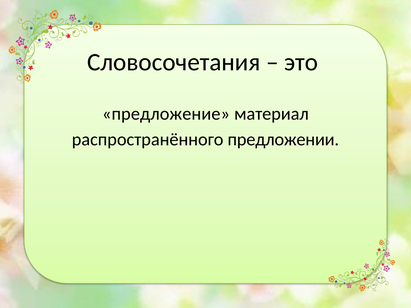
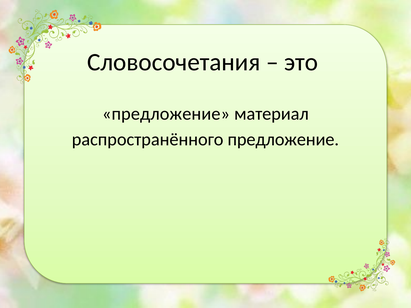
распространённого предложении: предложении -> предложение (283, 139)
